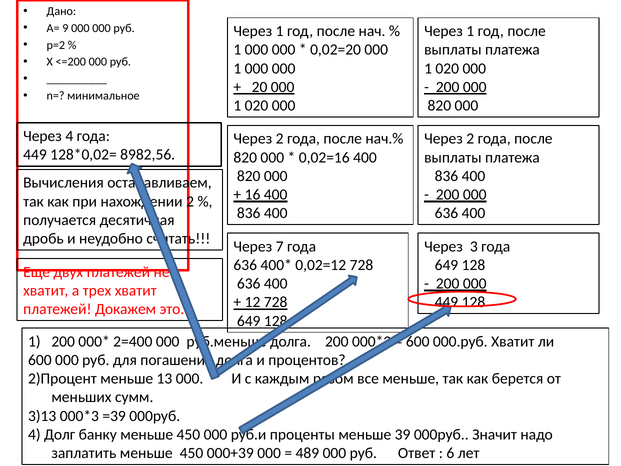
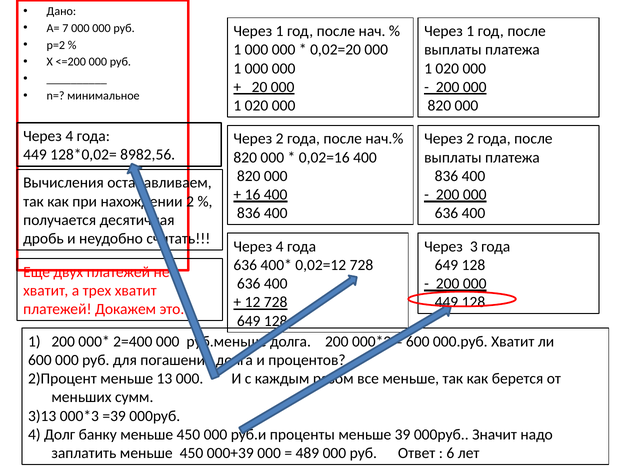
9: 9 -> 7 (65, 28)
7: 7 -> 4 (280, 246)
